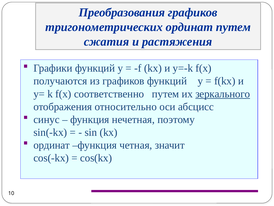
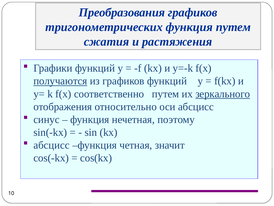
тригонометрических ординат: ординат -> функция (189, 27)
получаются underline: none -> present (60, 81)
ординат: ординат -> абсцисс (52, 145)
